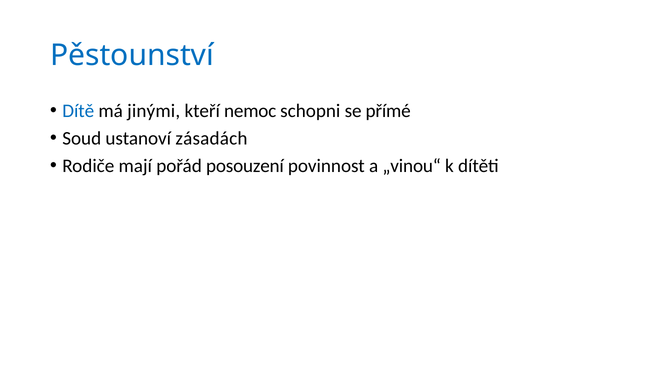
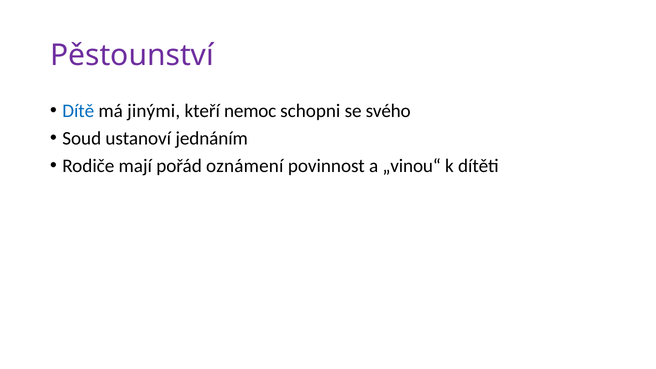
Pěstounství colour: blue -> purple (132, 55)
přímé: přímé -> svého (388, 111)
zásadách: zásadách -> jednáním (212, 138)
posouzení: posouzení -> oznámení (245, 166)
